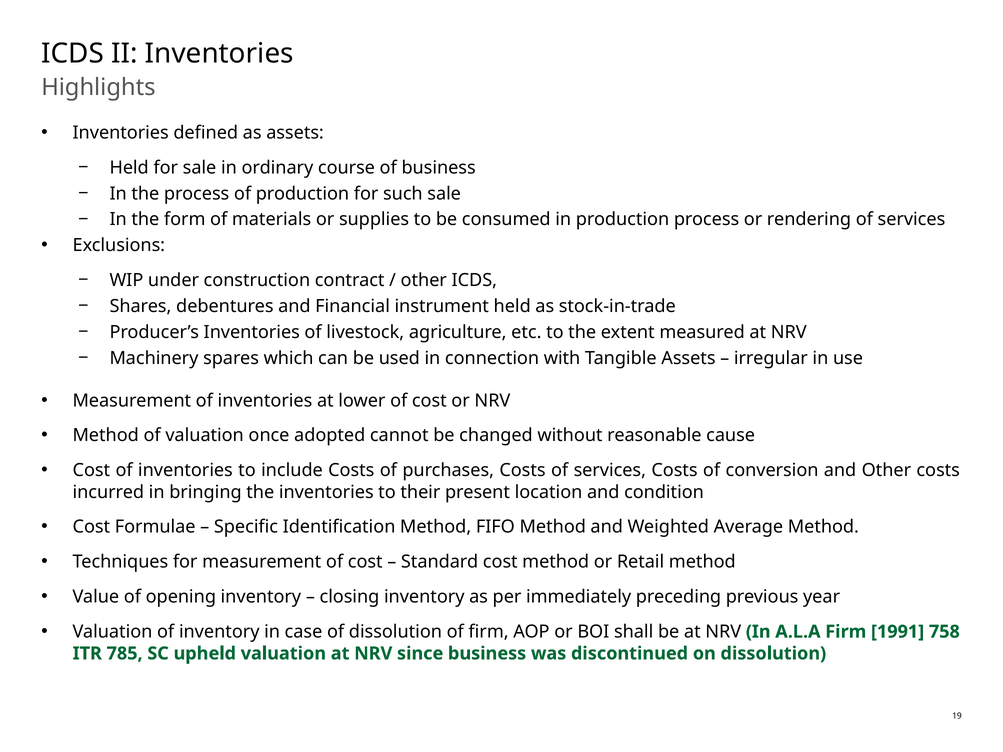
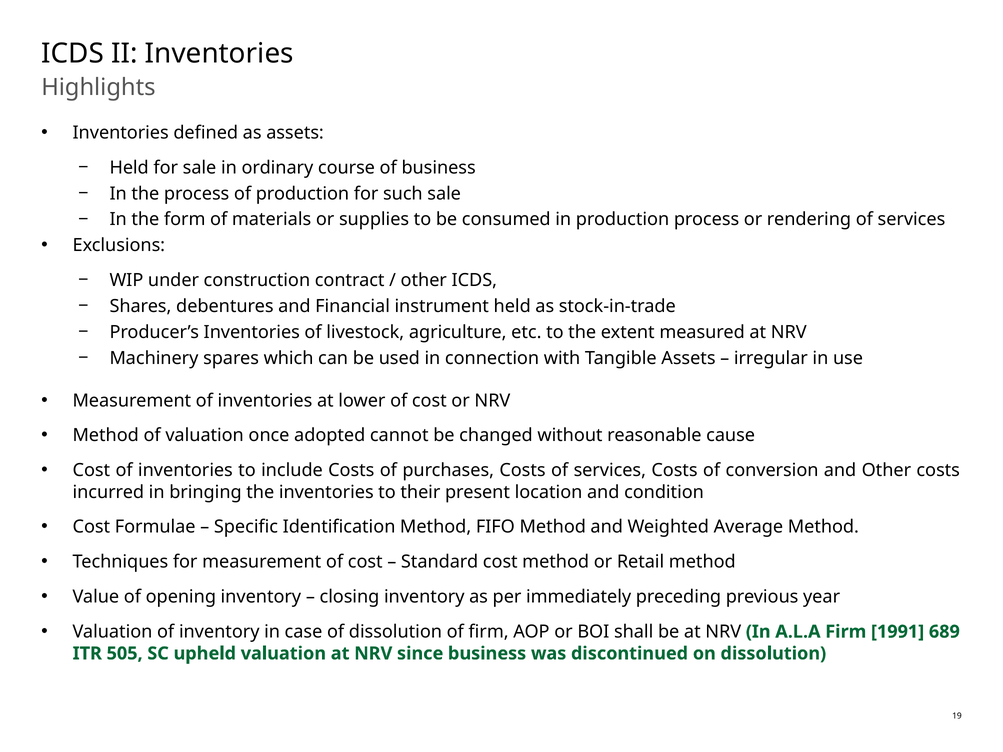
758: 758 -> 689 (944, 632)
785: 785 -> 505 (125, 654)
